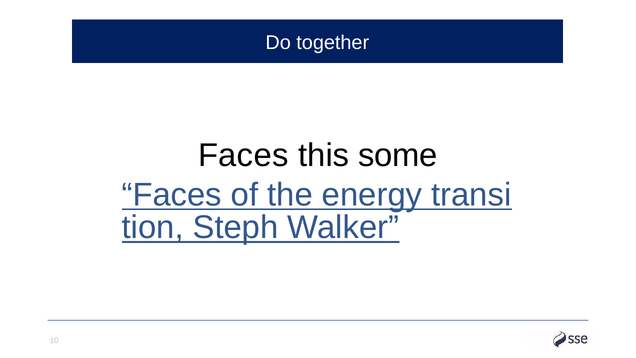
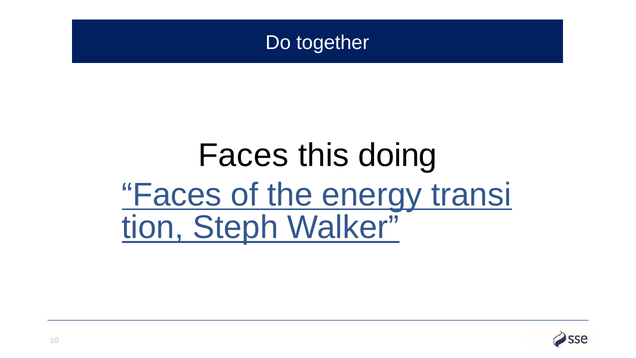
some: some -> doing (398, 155)
